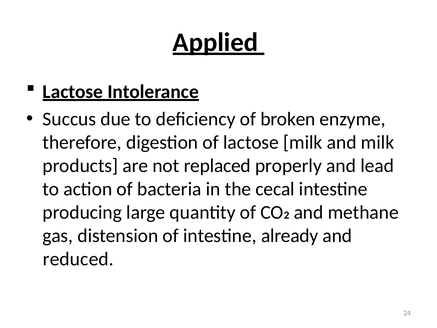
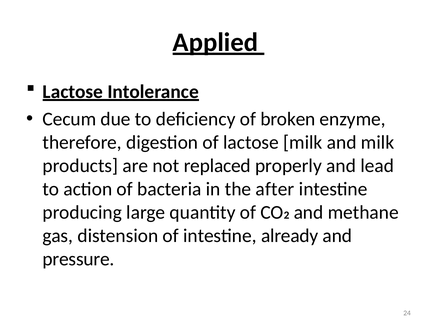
Succus: Succus -> Cecum (69, 119)
cecal: cecal -> after (275, 189)
reduced: reduced -> pressure (78, 259)
